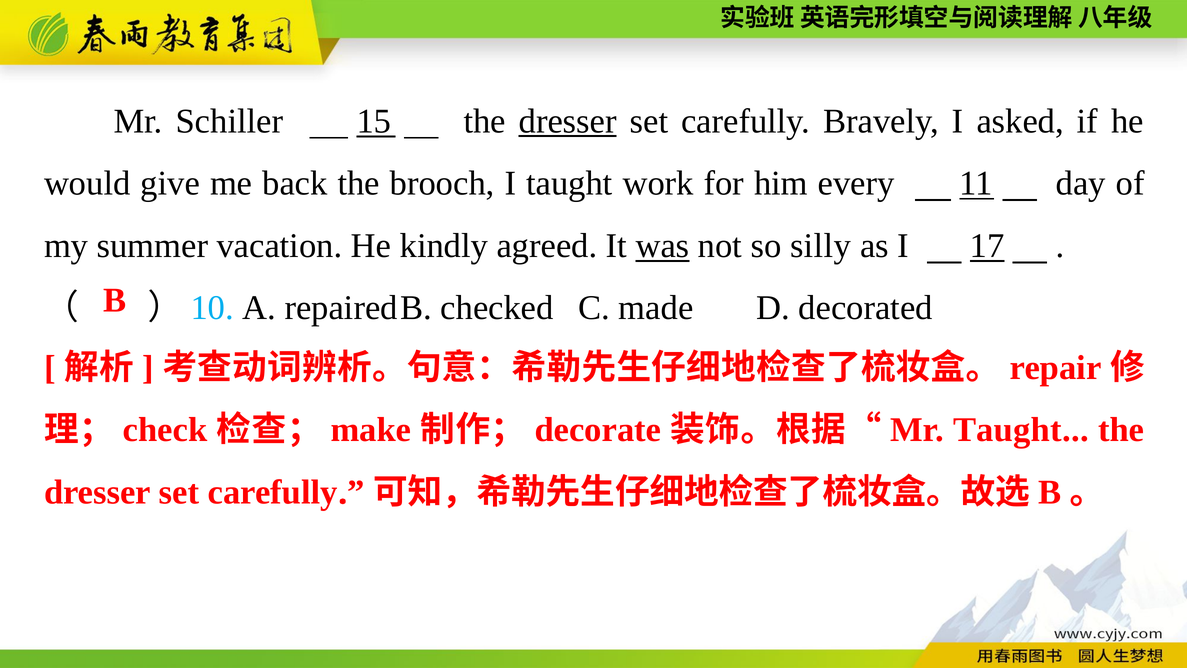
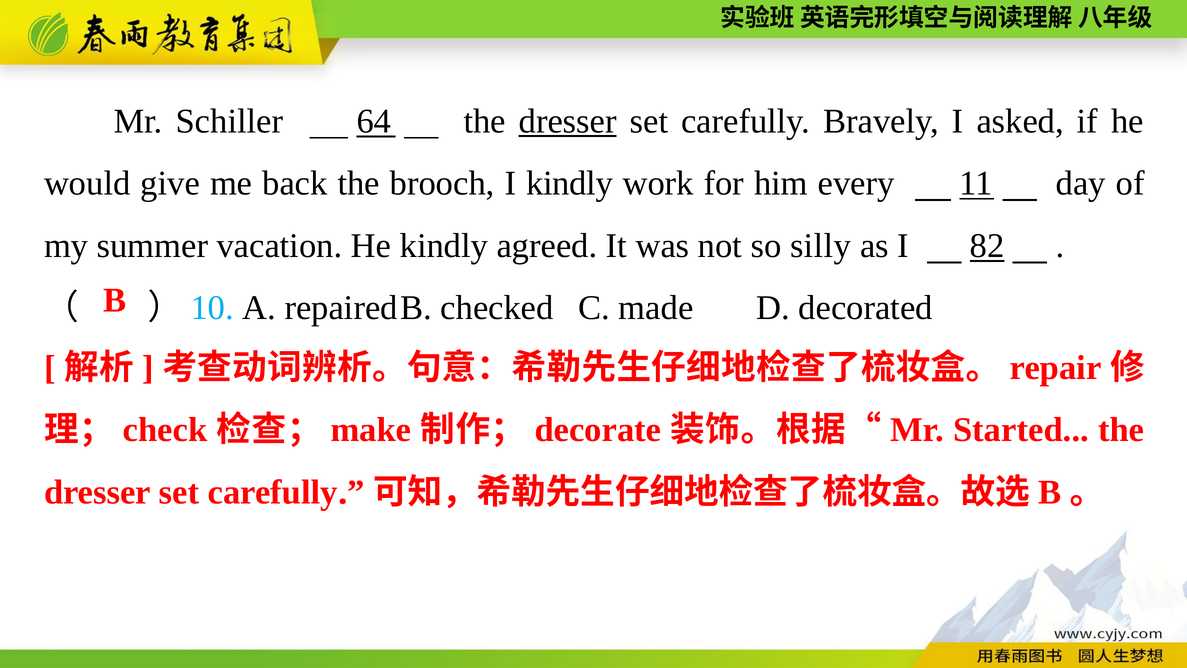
15: 15 -> 64 (374, 121)
I taught: taught -> kindly (569, 183)
was underline: present -> none (663, 246)
17: 17 -> 82 (987, 246)
Mr Taught: Taught -> Started (1021, 430)
